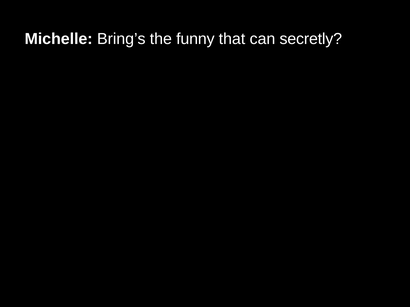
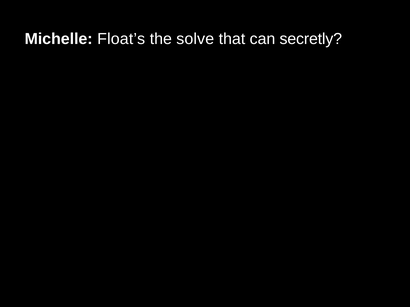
Bring’s: Bring’s -> Float’s (121, 39)
funny: funny -> solve (195, 39)
